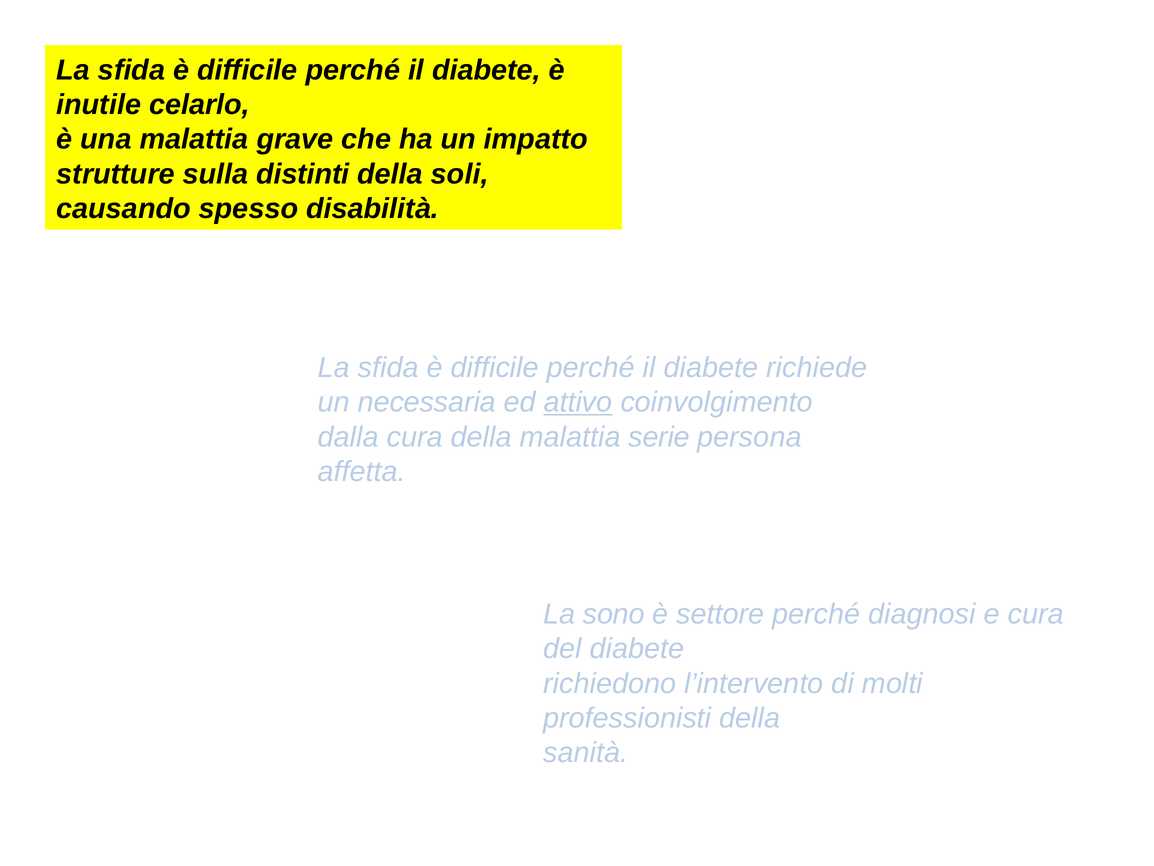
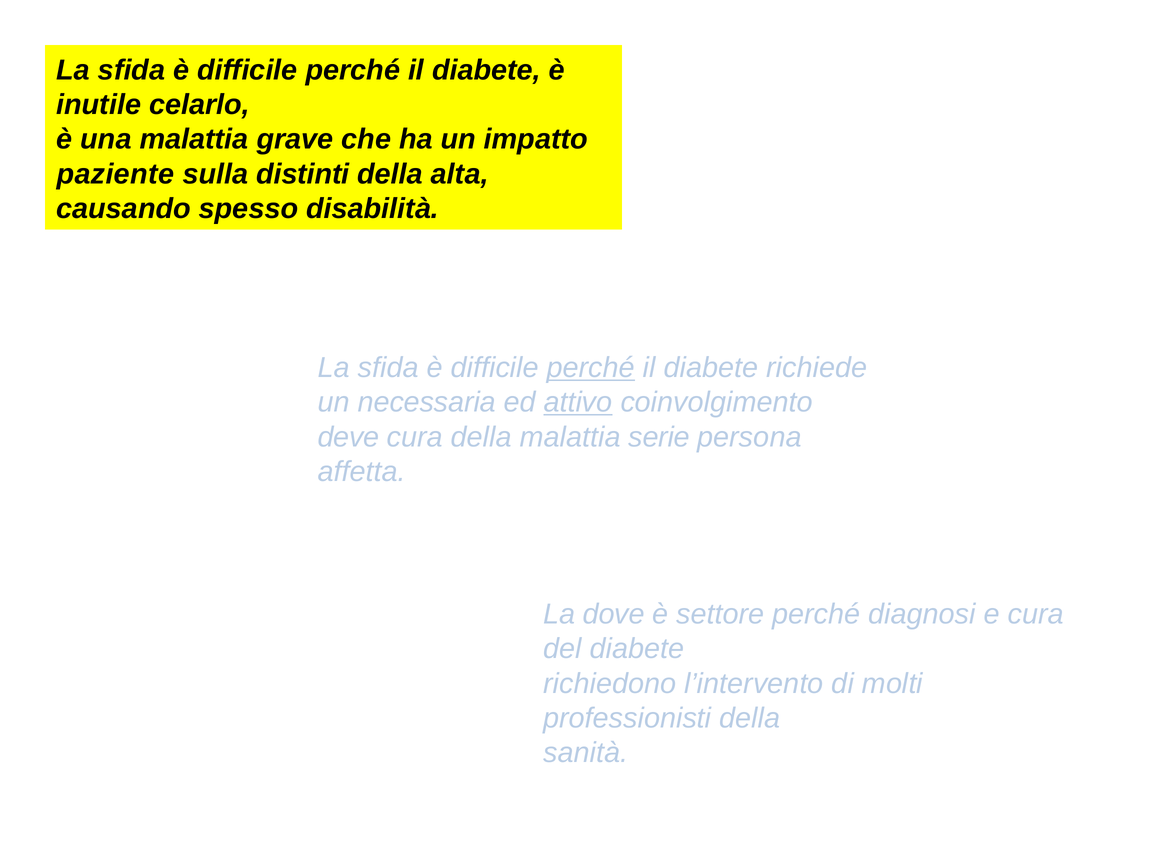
strutture: strutture -> paziente (115, 174)
soli: soli -> alta (460, 174)
perché underline: none -> present (591, 368)
dalla: dalla -> deve (348, 437)
sono: sono -> dove (614, 614)
